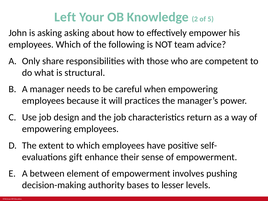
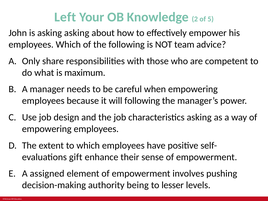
structural: structural -> maximum (85, 73)
will practices: practices -> following (142, 101)
characteristics return: return -> asking (199, 117)
between: between -> assigned (47, 174)
bases: bases -> being (138, 185)
